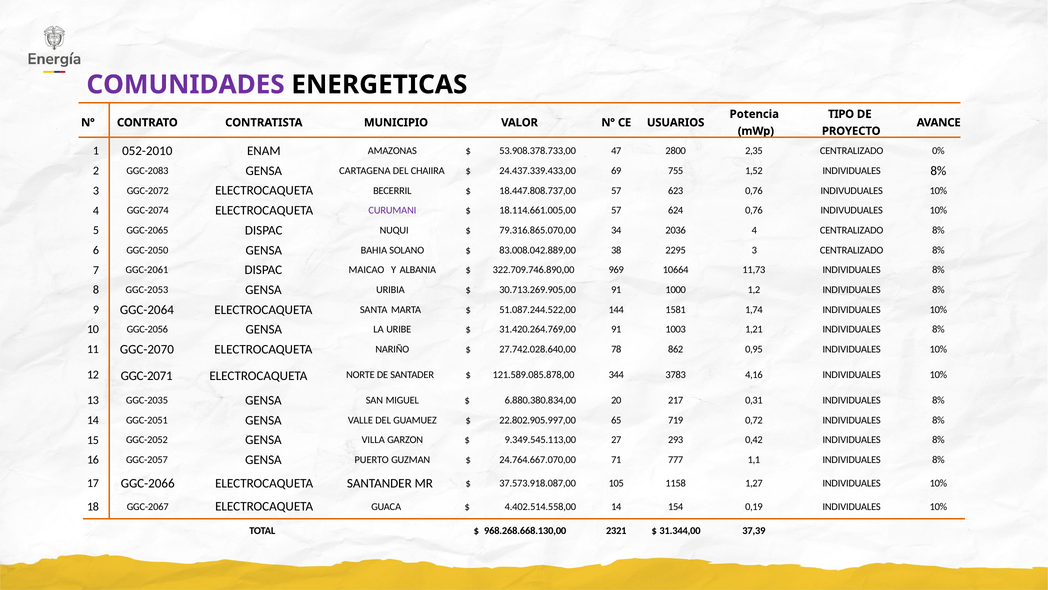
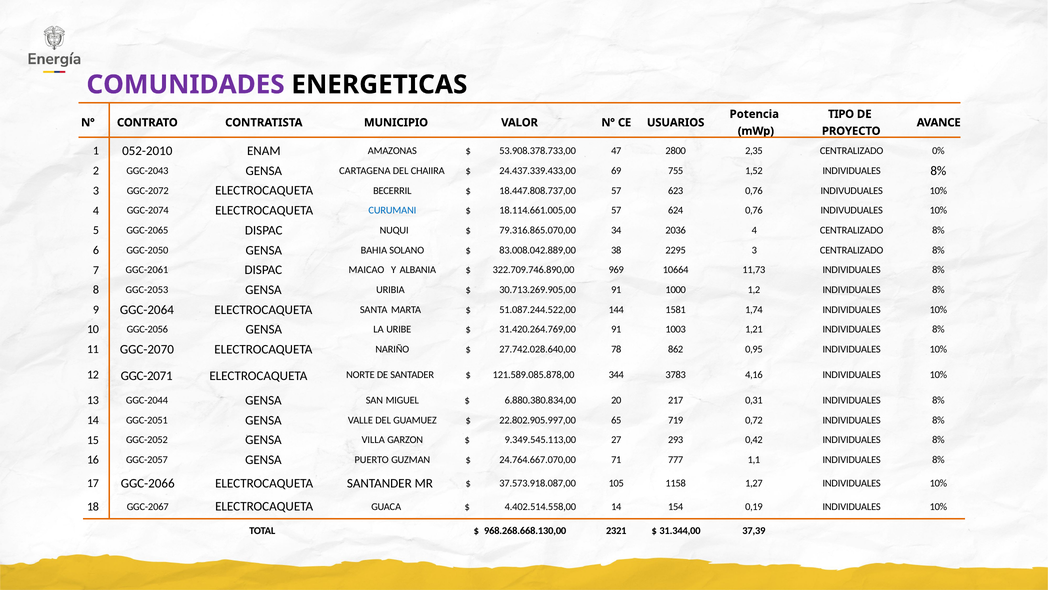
GGC-2083: GGC-2083 -> GGC-2043 (147, 171)
CURUMANI colour: purple -> blue (392, 210)
GGC-2035: GGC-2035 -> GGC-2044 (147, 400)
